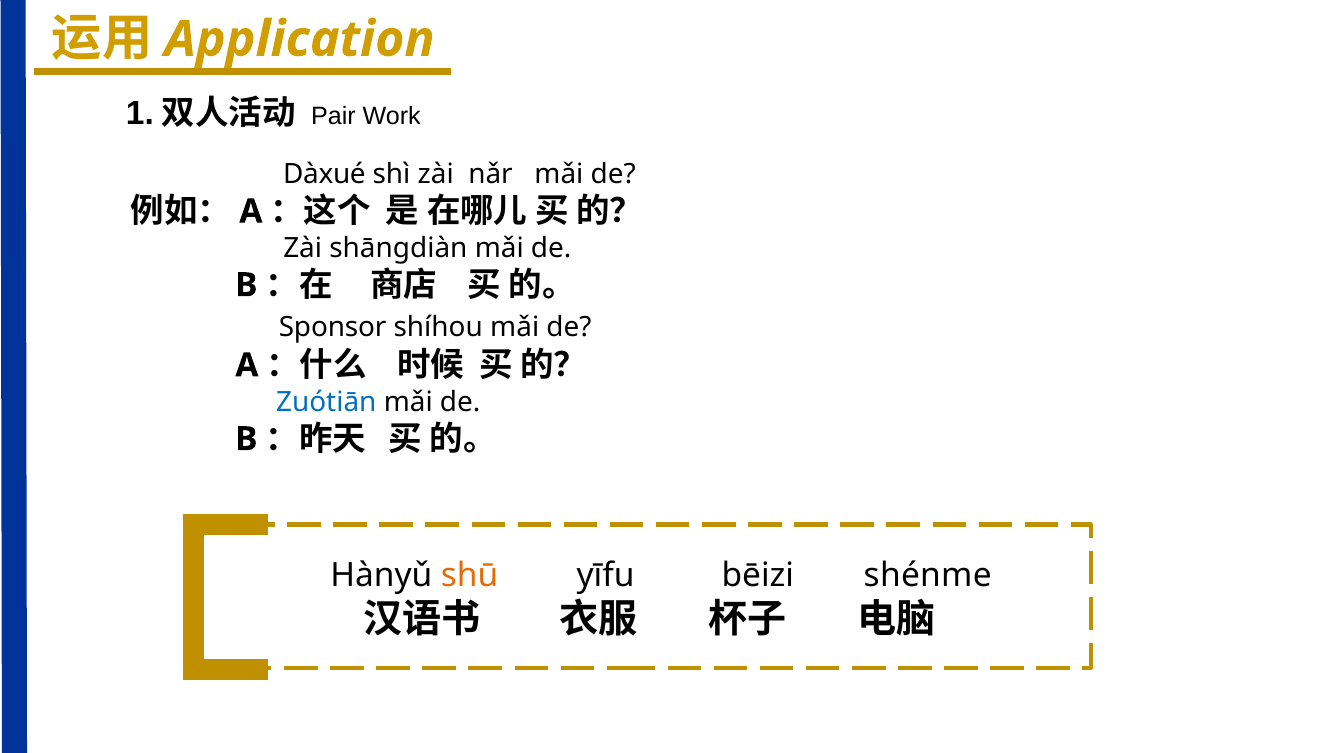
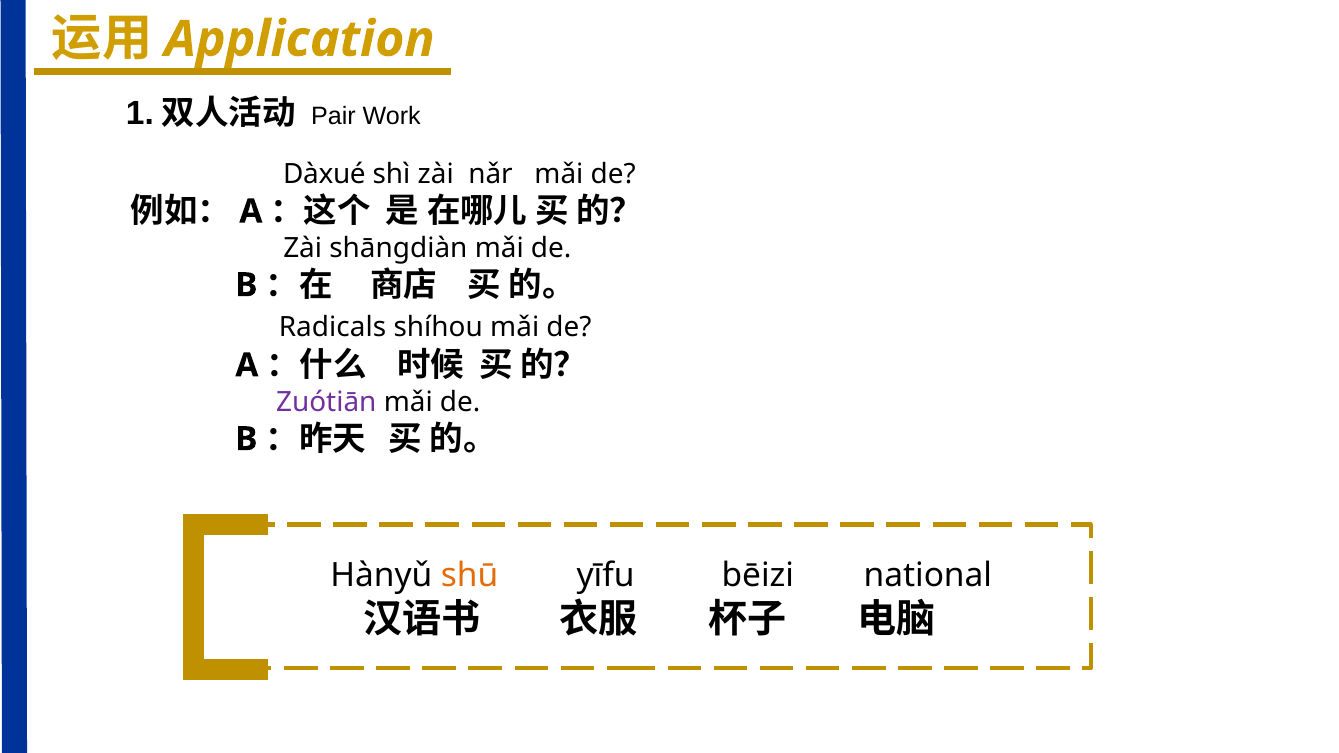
Sponsor: Sponsor -> Radicals (332, 327)
Zuótiān colour: blue -> purple (326, 402)
shénme: shénme -> national (928, 575)
